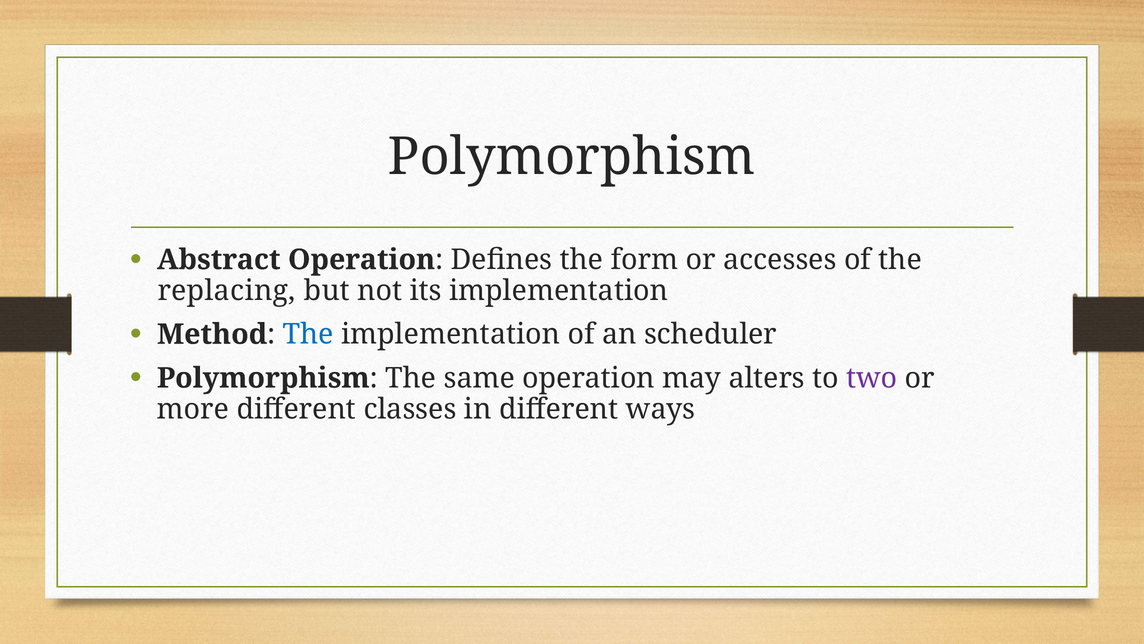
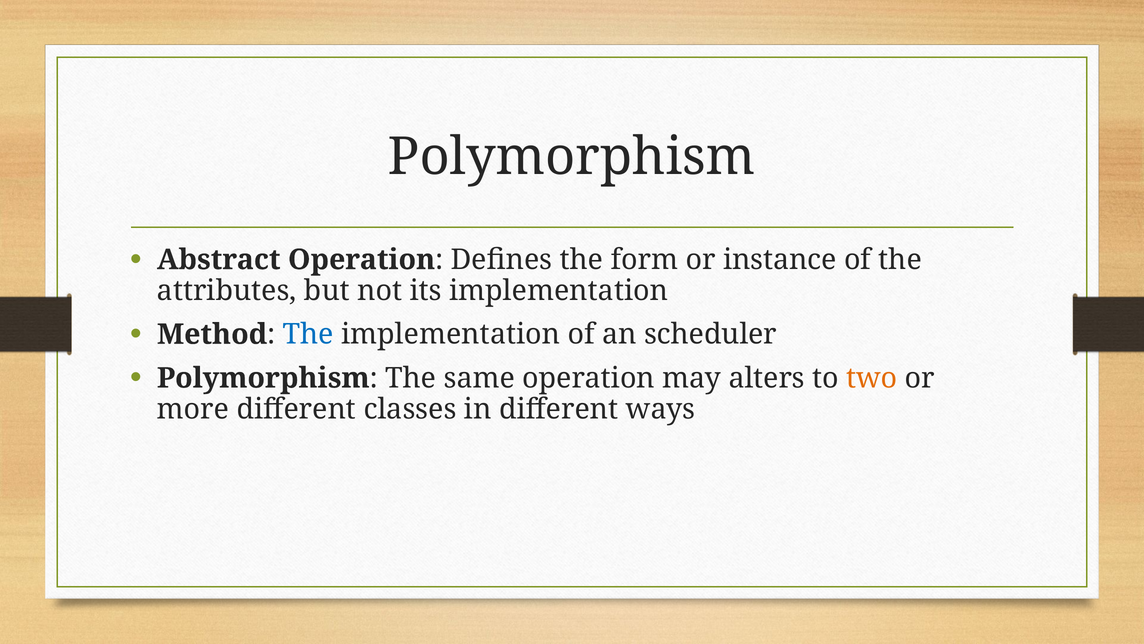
accesses: accesses -> instance (780, 260)
replacing: replacing -> attributes (227, 290)
two colour: purple -> orange (872, 378)
